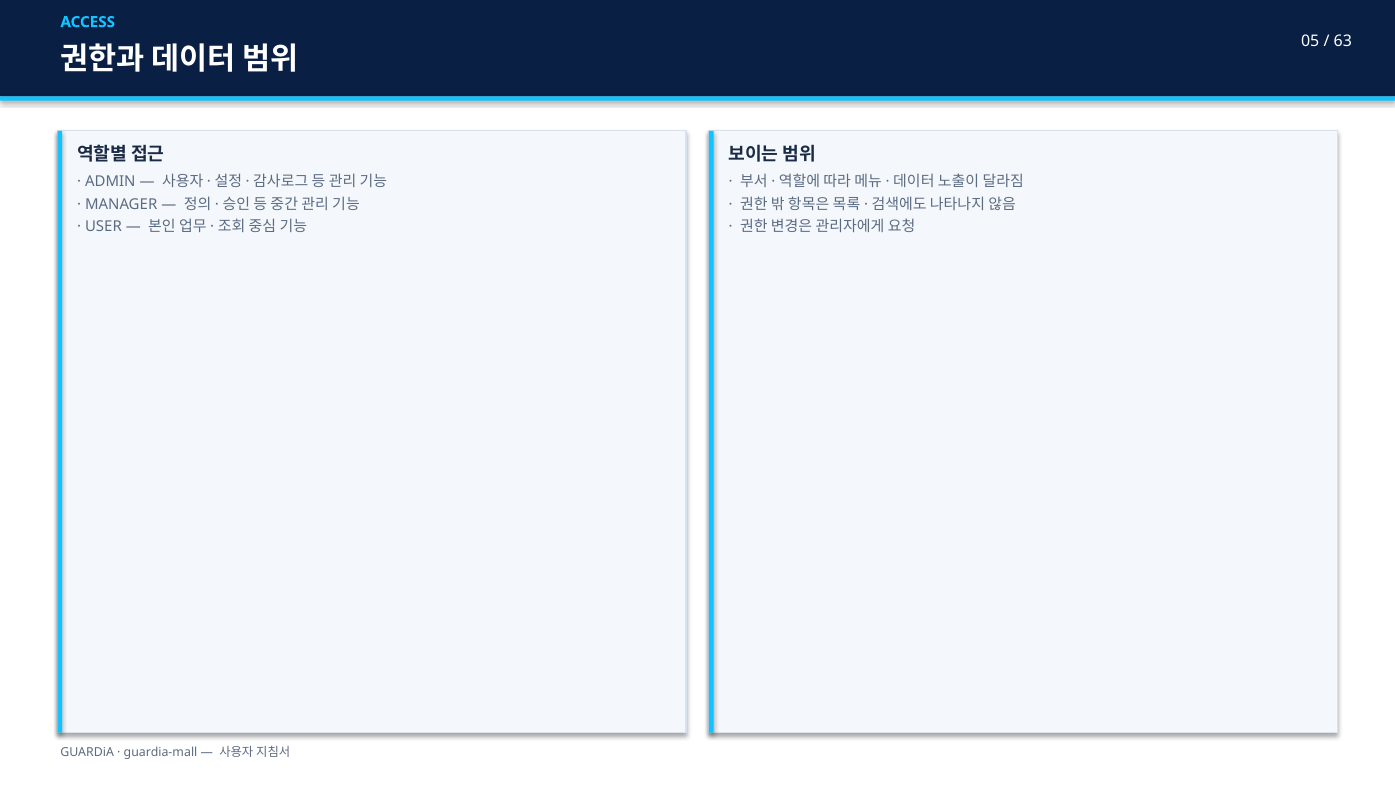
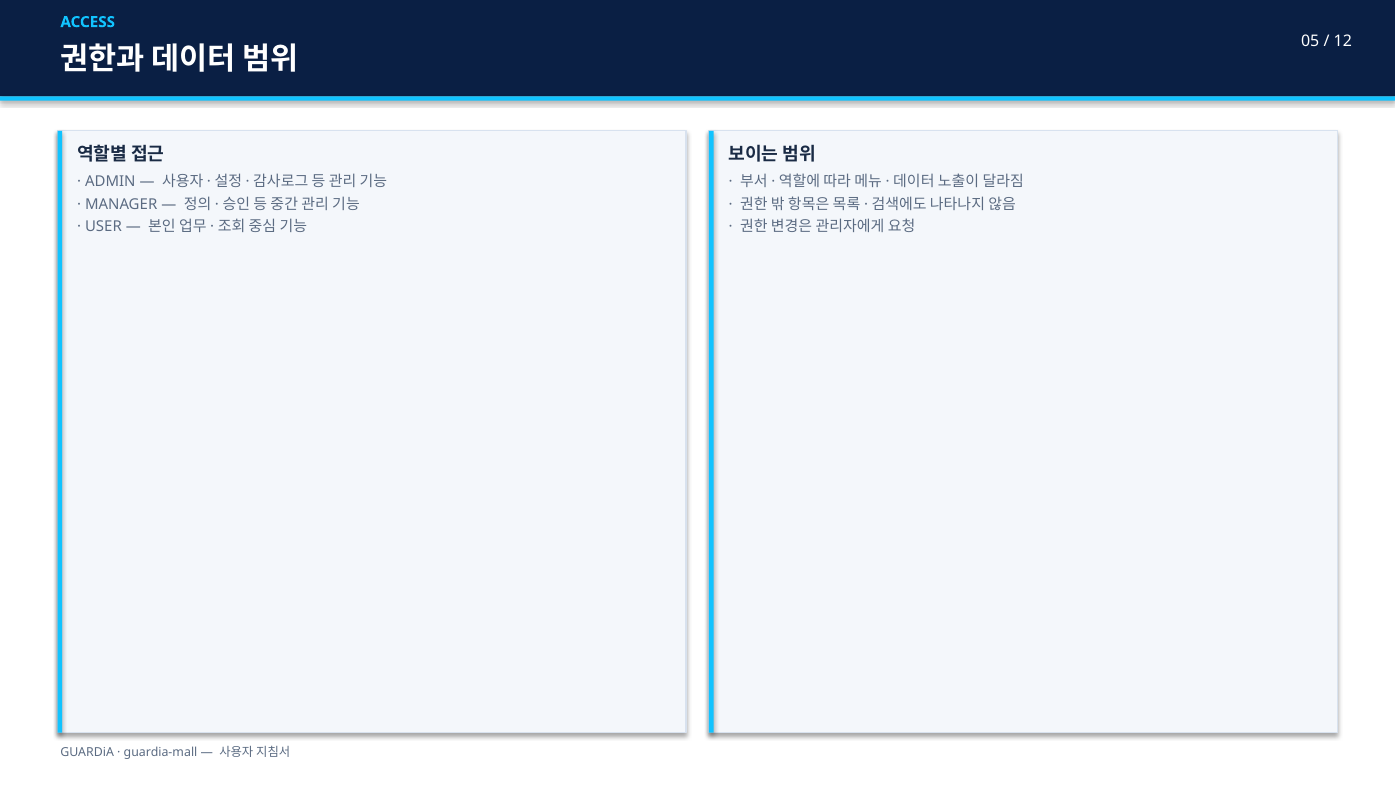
63: 63 -> 12 (1343, 41)
